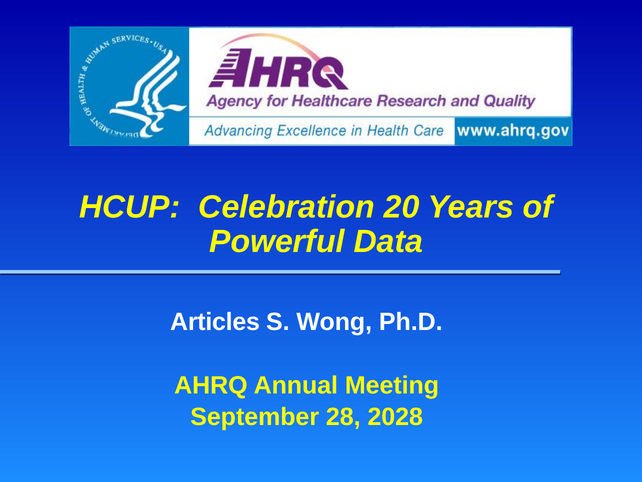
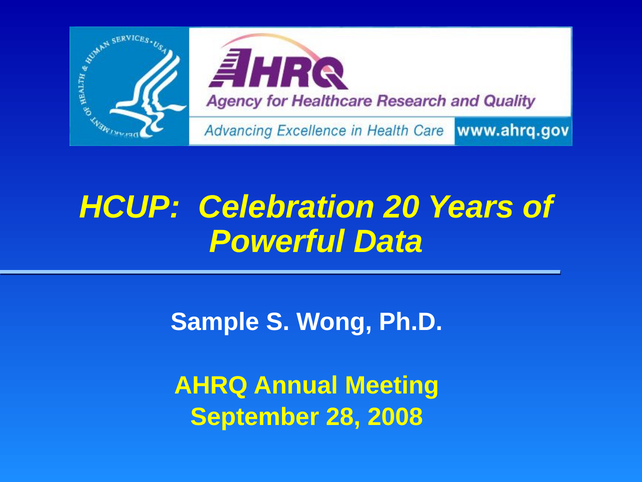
Articles: Articles -> Sample (215, 322)
2028: 2028 -> 2008 (395, 417)
